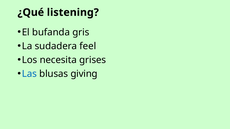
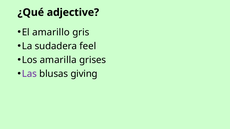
listening: listening -> adjective (73, 12)
bufanda: bufanda -> amarillo (51, 32)
necesita: necesita -> amarilla (58, 60)
Las colour: blue -> purple (29, 74)
